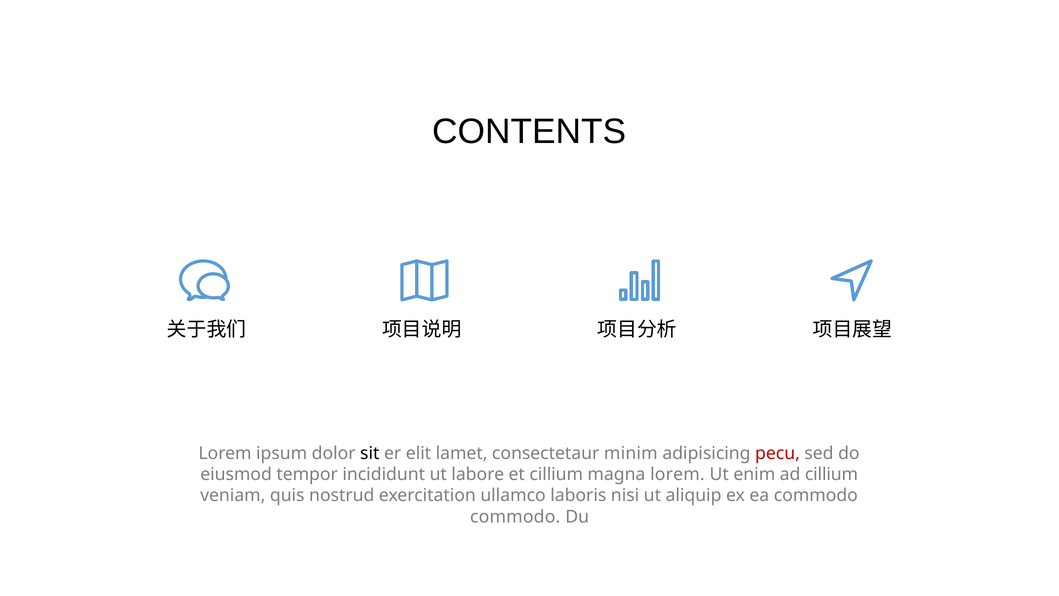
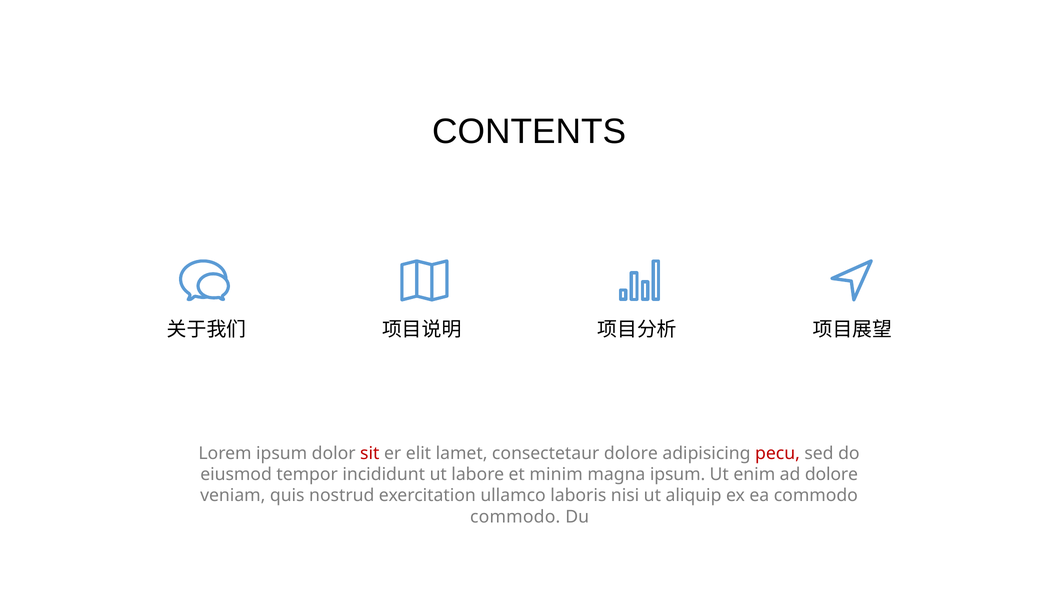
sit colour: black -> red (370, 453)
consectetaur minim: minim -> dolore (631, 453)
et cillium: cillium -> minim (556, 474)
magna lorem: lorem -> ipsum (678, 474)
ad cillium: cillium -> dolore (831, 474)
